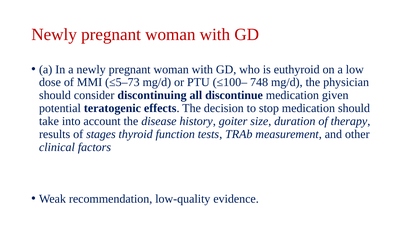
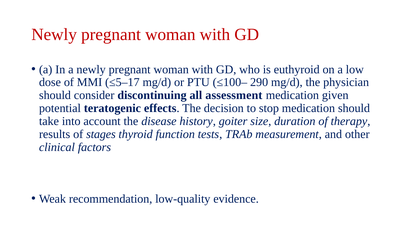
≤5–73: ≤5–73 -> ≤5–17 (122, 82)
748: 748 -> 290 (259, 82)
discontinue: discontinue -> assessment (234, 95)
